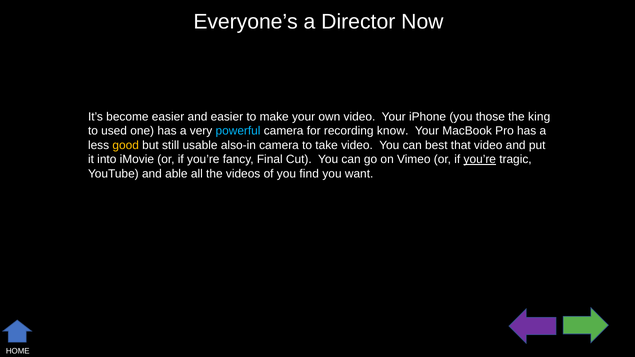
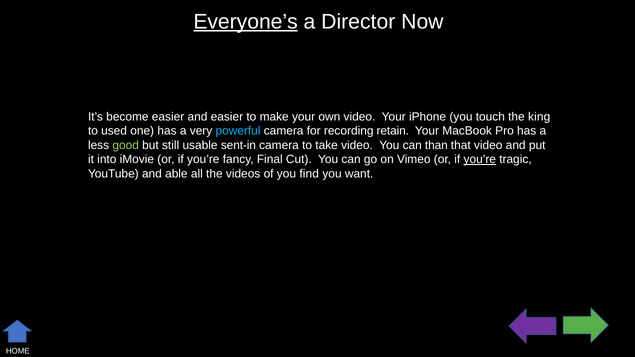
Everyone’s underline: none -> present (246, 22)
those: those -> touch (490, 117)
know: know -> retain (393, 131)
good colour: yellow -> light green (126, 145)
also-in: also-in -> sent-in (238, 145)
best: best -> than (436, 145)
